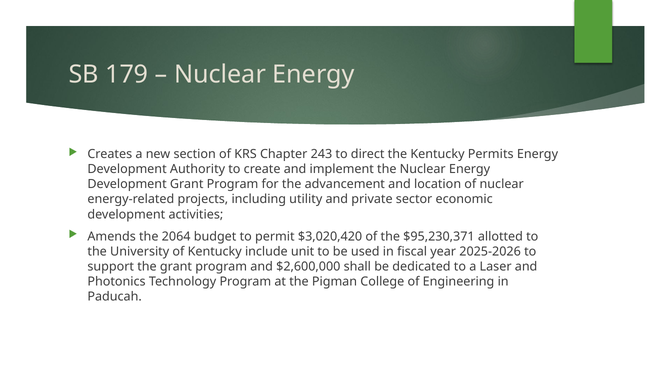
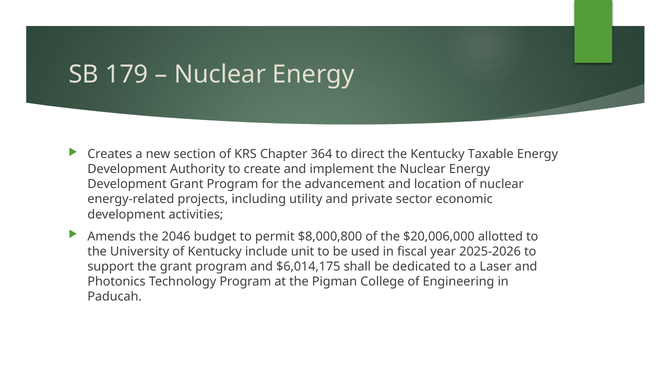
243: 243 -> 364 (321, 154)
Permits: Permits -> Taxable (491, 154)
2064: 2064 -> 2046 (176, 237)
$3,020,420: $3,020,420 -> $8,000,800 (330, 237)
$95,230,371: $95,230,371 -> $20,006,000 (439, 237)
$2,600,000: $2,600,000 -> $6,014,175 (308, 267)
